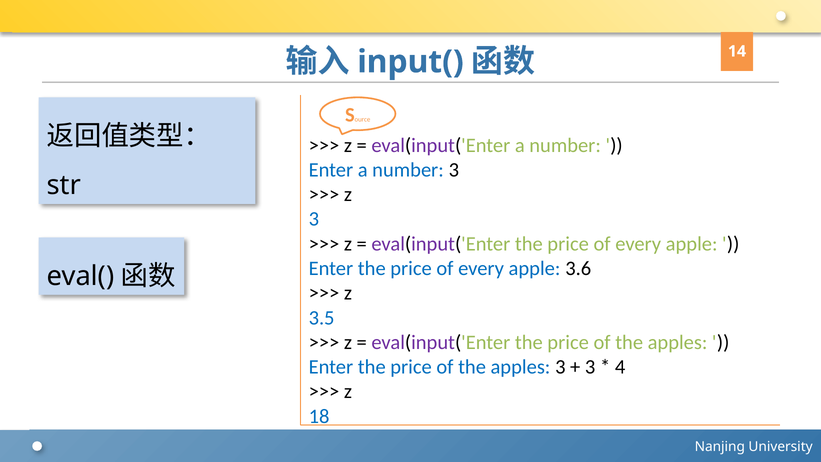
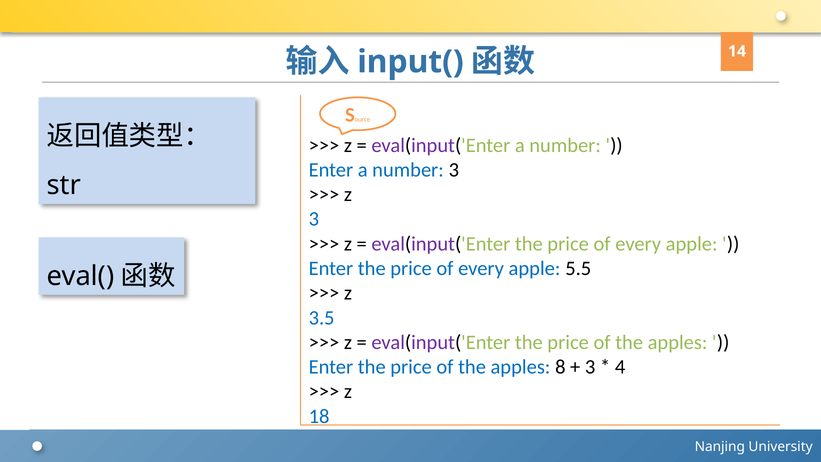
3.6: 3.6 -> 5.5 (578, 268)
apples 3: 3 -> 8 (560, 367)
